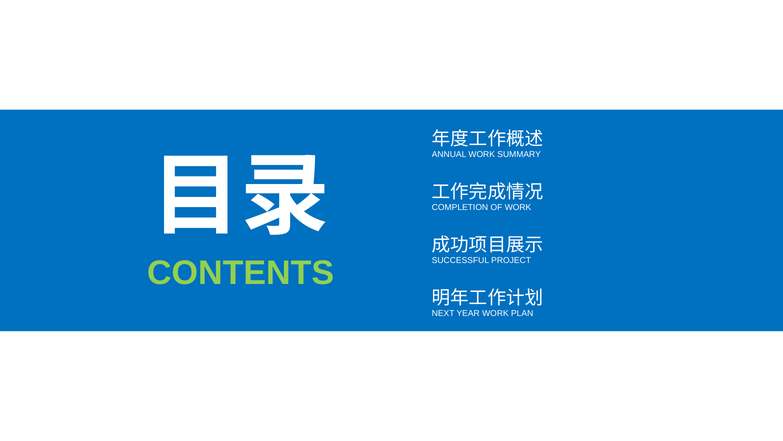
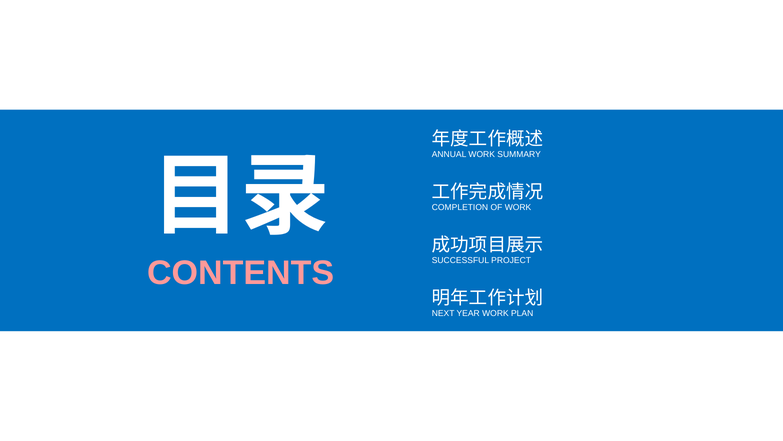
CONTENTS colour: light green -> pink (241, 273)
